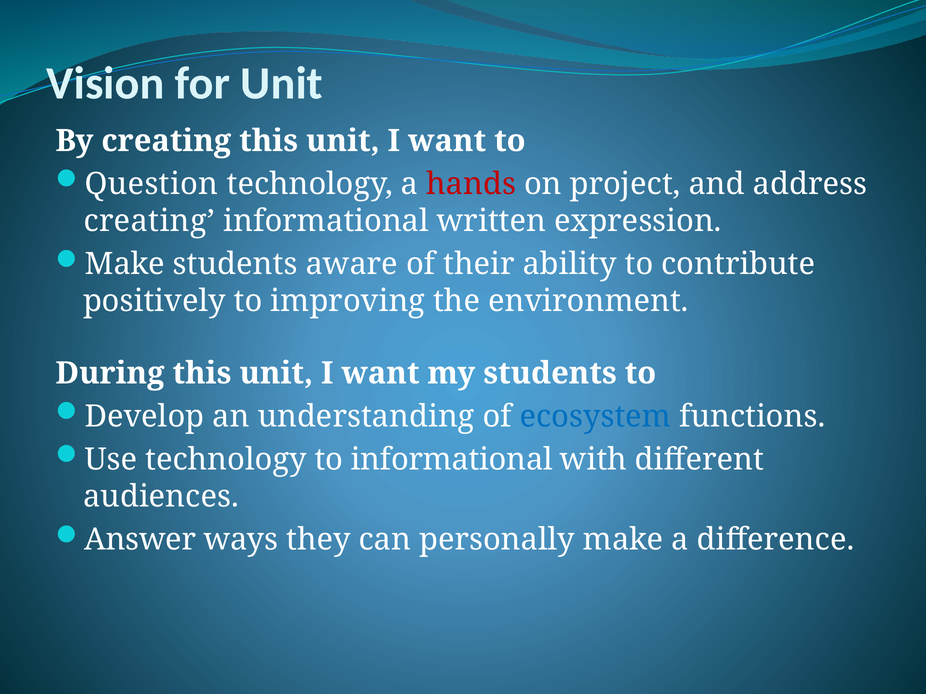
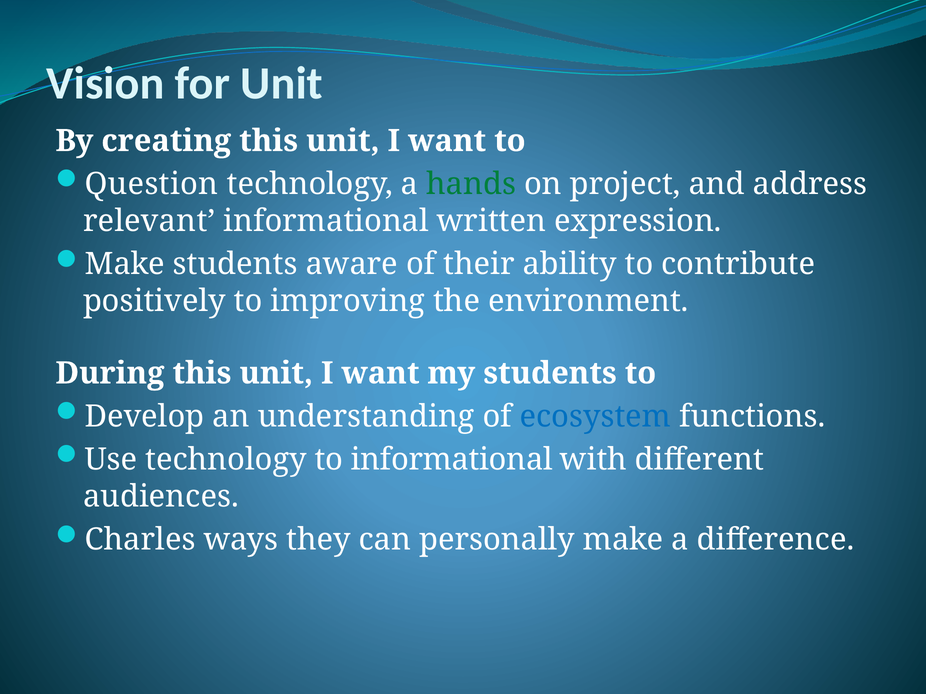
hands colour: red -> green (471, 184)
creating: creating -> relevant (149, 221)
Answer: Answer -> Charles (140, 540)
